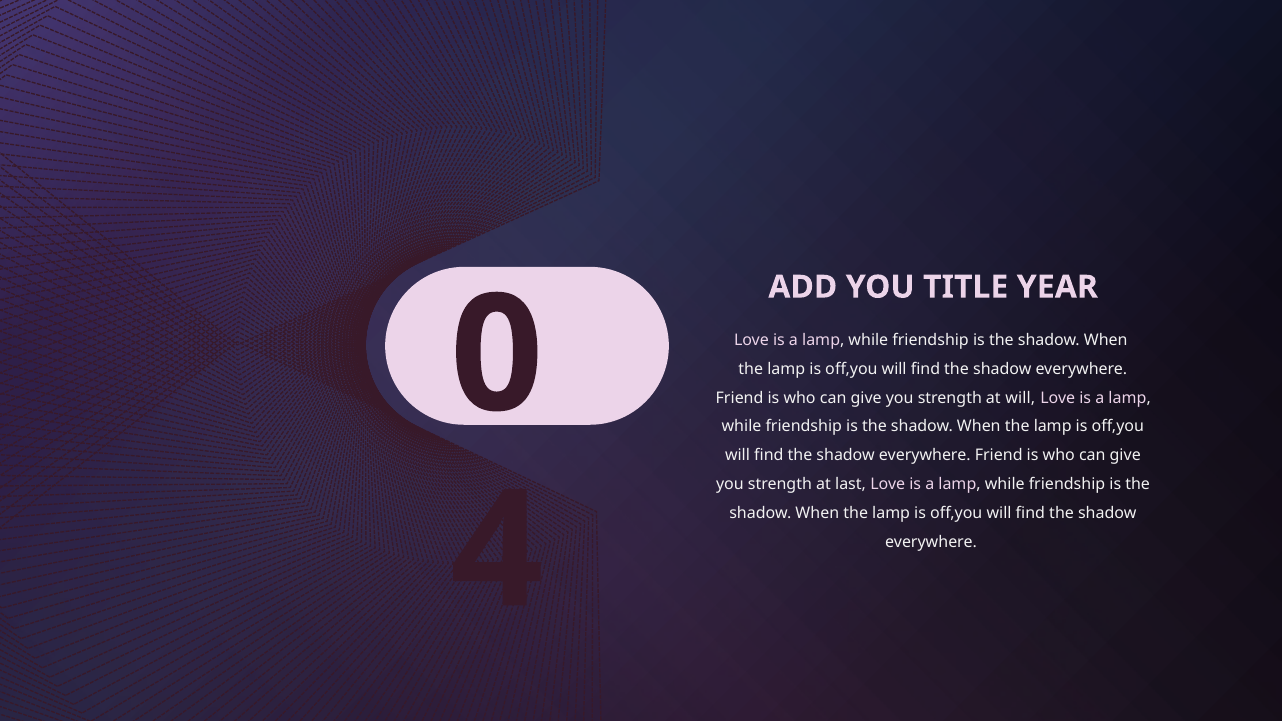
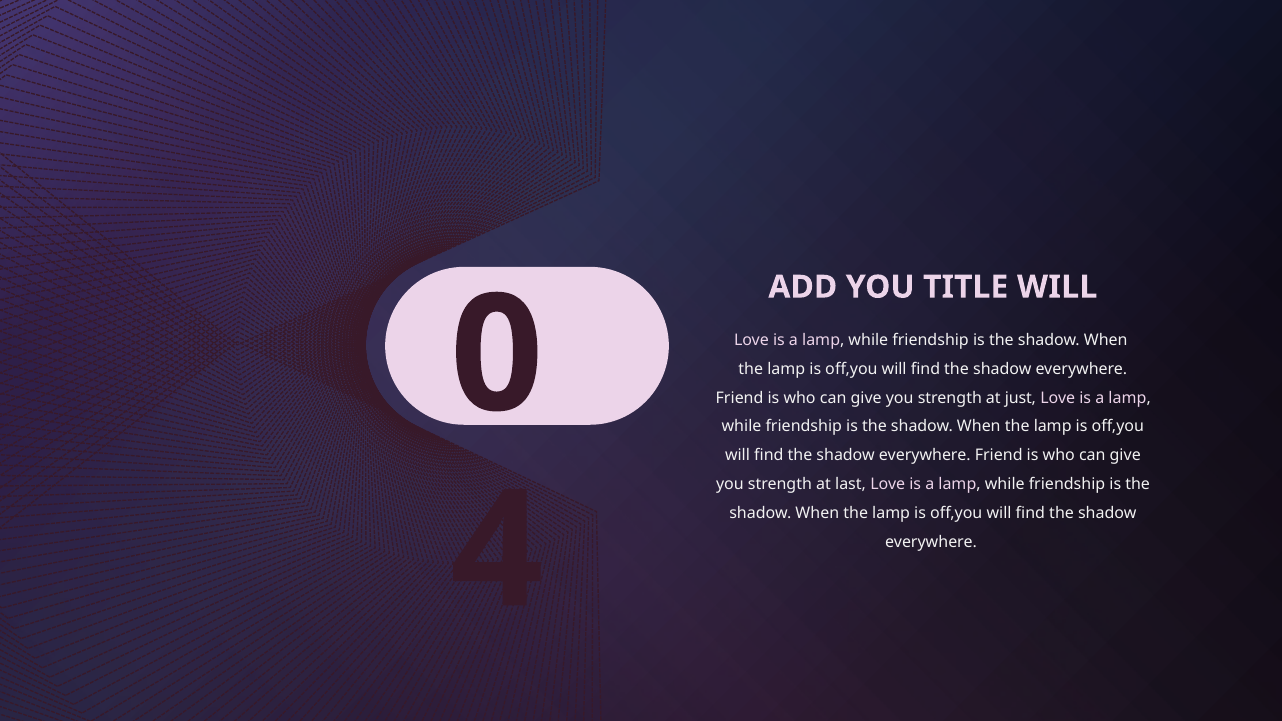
TITLE YEAR: YEAR -> WILL (1057, 287)
at will: will -> just (1020, 398)
